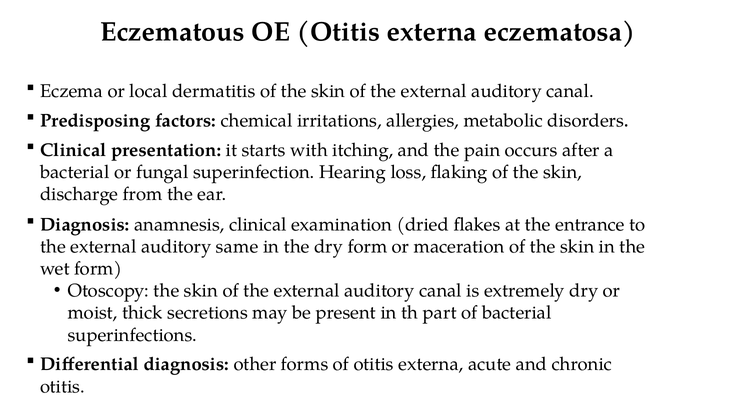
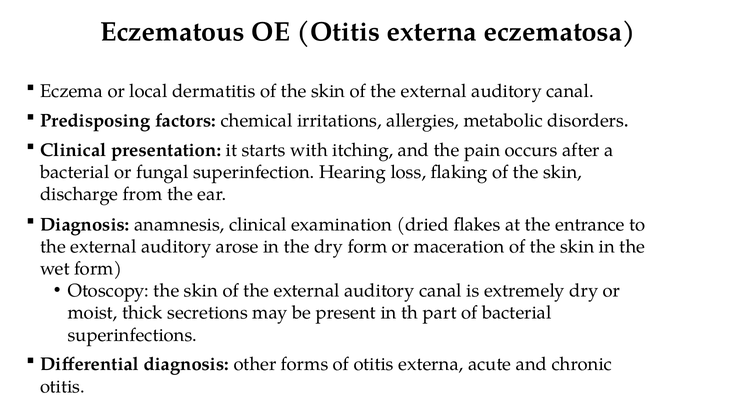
same: same -> arose (237, 247)
